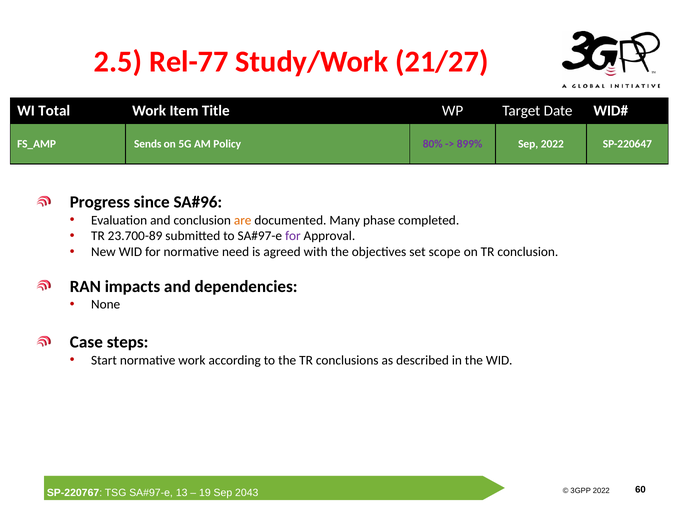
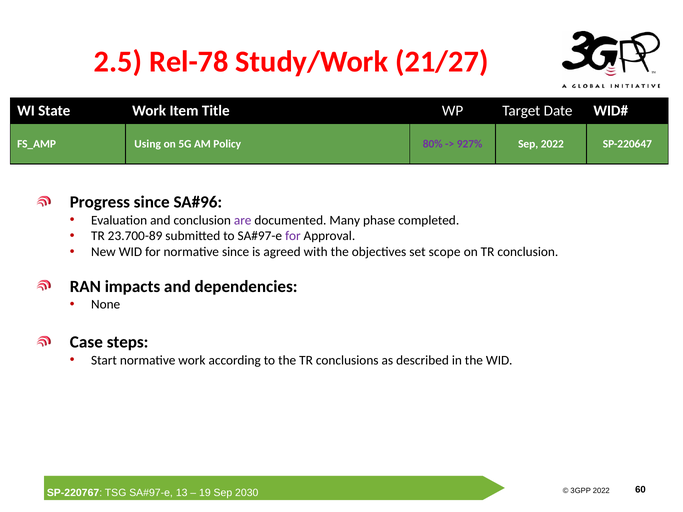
Rel-77: Rel-77 -> Rel-78 (189, 62)
Total: Total -> State (54, 111)
Sends: Sends -> Using (148, 144)
899%: 899% -> 927% (470, 144)
are colour: orange -> purple (243, 220)
normative need: need -> since (236, 252)
2043: 2043 -> 2030 (247, 493)
